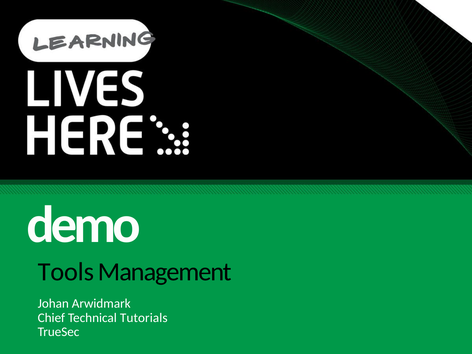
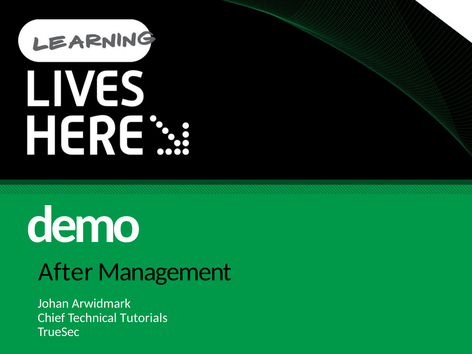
Tools: Tools -> After (66, 272)
